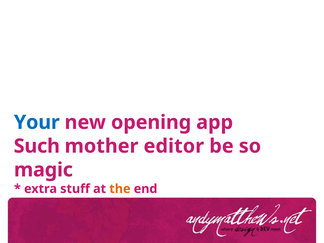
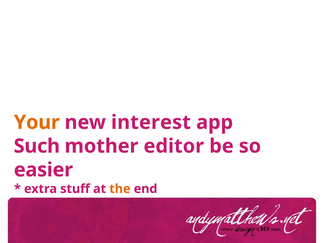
Your colour: blue -> orange (37, 122)
opening: opening -> interest (151, 122)
magic: magic -> easier (43, 170)
